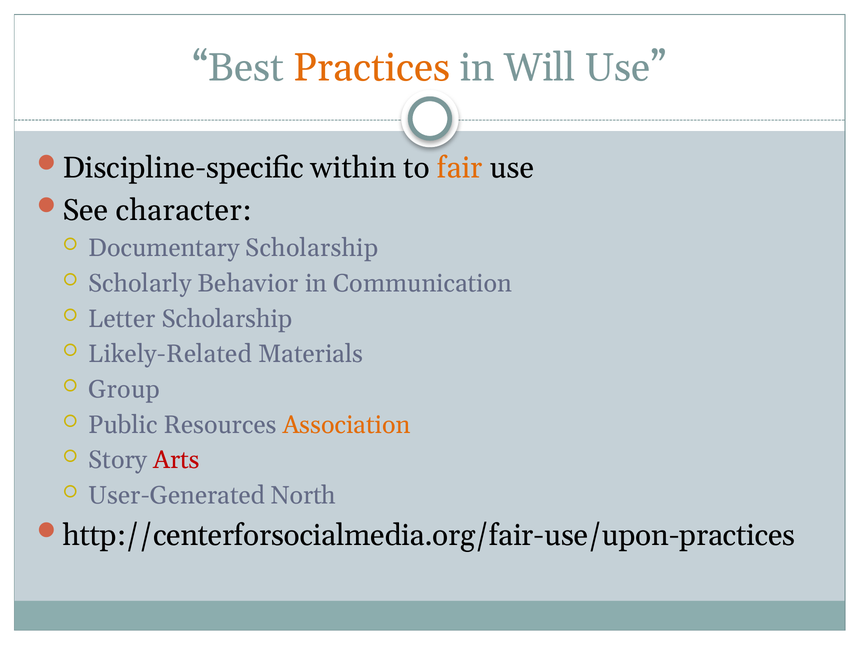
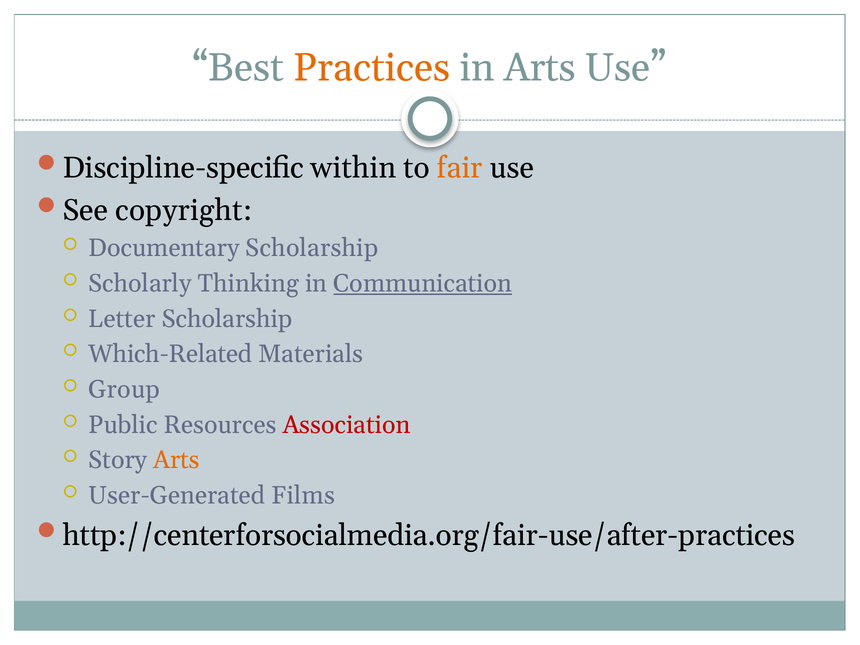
in Will: Will -> Arts (540, 68)
character: character -> copyright (184, 210)
Behavior: Behavior -> Thinking (248, 283)
Communication underline: none -> present (423, 283)
Likely-Related: Likely-Related -> Which-Related (170, 354)
Association colour: orange -> red (347, 425)
Arts colour: red -> orange (177, 460)
North: North -> Films (303, 495)
http://centerforsocialmedia.org/fair-use/upon-practices: http://centerforsocialmedia.org/fair-use/upon-practices -> http://centerforsocialmedia.org/fair-use/after-practices (429, 535)
